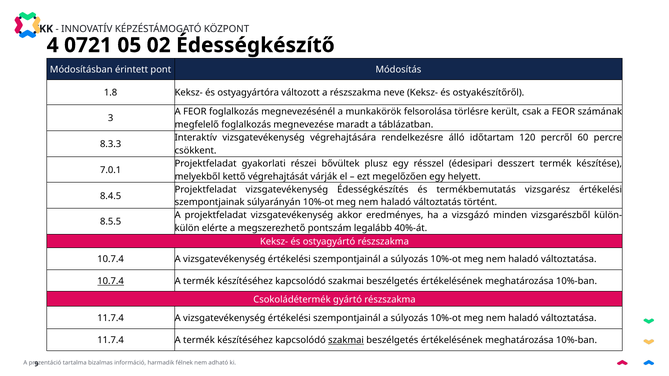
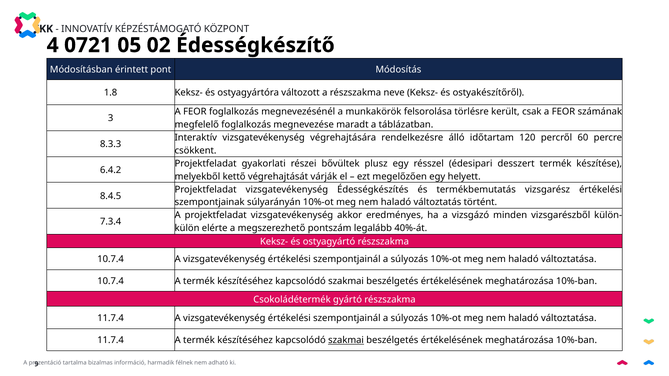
7.0.1: 7.0.1 -> 6.4.2 (111, 170)
8.5.5: 8.5.5 -> 7.3.4 (111, 222)
10.7.4 underline: present -> none (111, 281)
